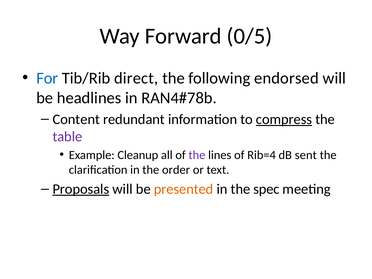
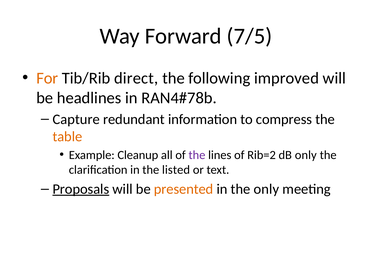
0/5: 0/5 -> 7/5 (249, 36)
For colour: blue -> orange (47, 78)
endorsed: endorsed -> improved (286, 78)
Content: Content -> Capture (76, 119)
compress underline: present -> none (284, 119)
table colour: purple -> orange (67, 137)
Rib=4: Rib=4 -> Rib=2 (262, 155)
dB sent: sent -> only (306, 155)
order: order -> listed (176, 170)
the spec: spec -> only (266, 189)
